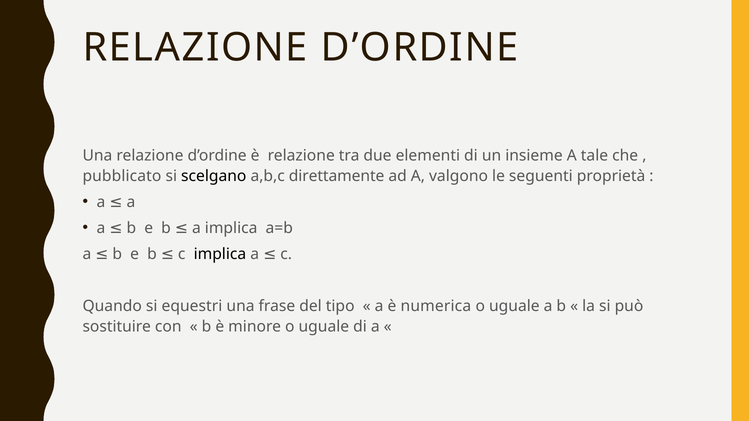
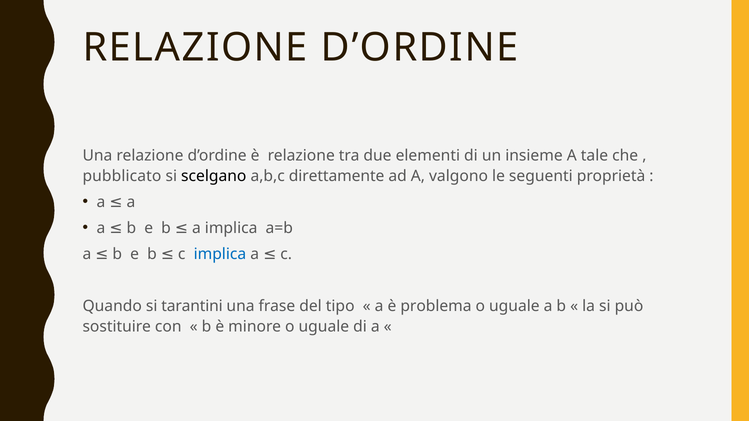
implica colour: black -> blue (220, 254)
equestri: equestri -> tarantini (192, 306)
numerica: numerica -> problema (436, 306)
